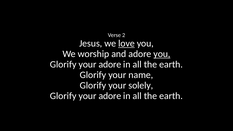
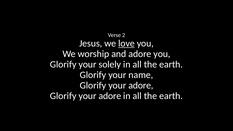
you underline: present -> none (162, 54)
adore: adore -> solely (110, 64)
solely: solely -> adore (141, 85)
